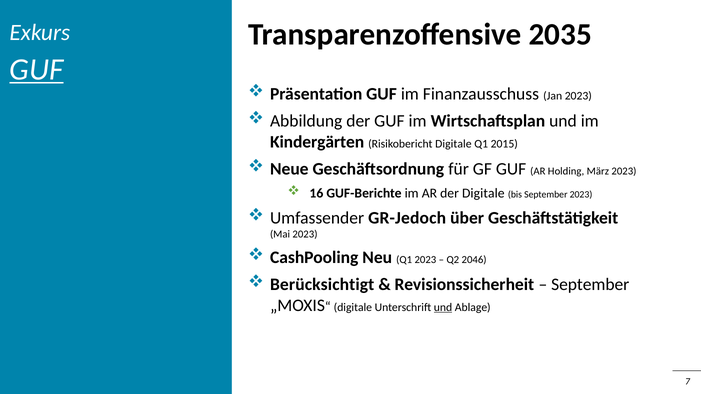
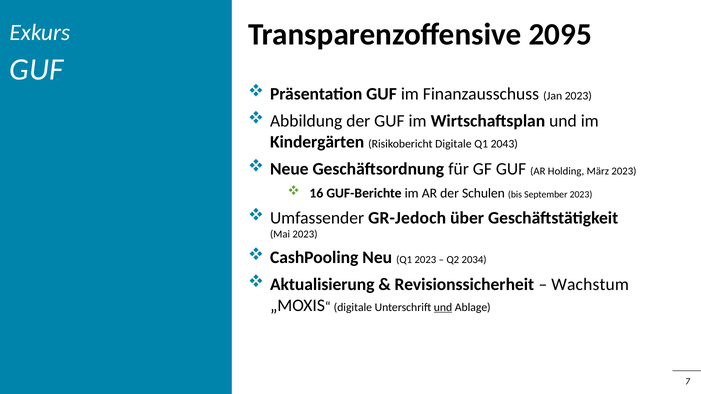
2035: 2035 -> 2095 (560, 34)
GUF underline: present -> none (36, 69)
2015: 2015 -> 2043 (504, 144)
der Digitale: Digitale -> Schulen (483, 193)
2046: 2046 -> 2034 (474, 260)
Berücksichtigt: Berücksichtigt -> Aktualisierung (322, 285)
September: September -> Wachstum (590, 285)
